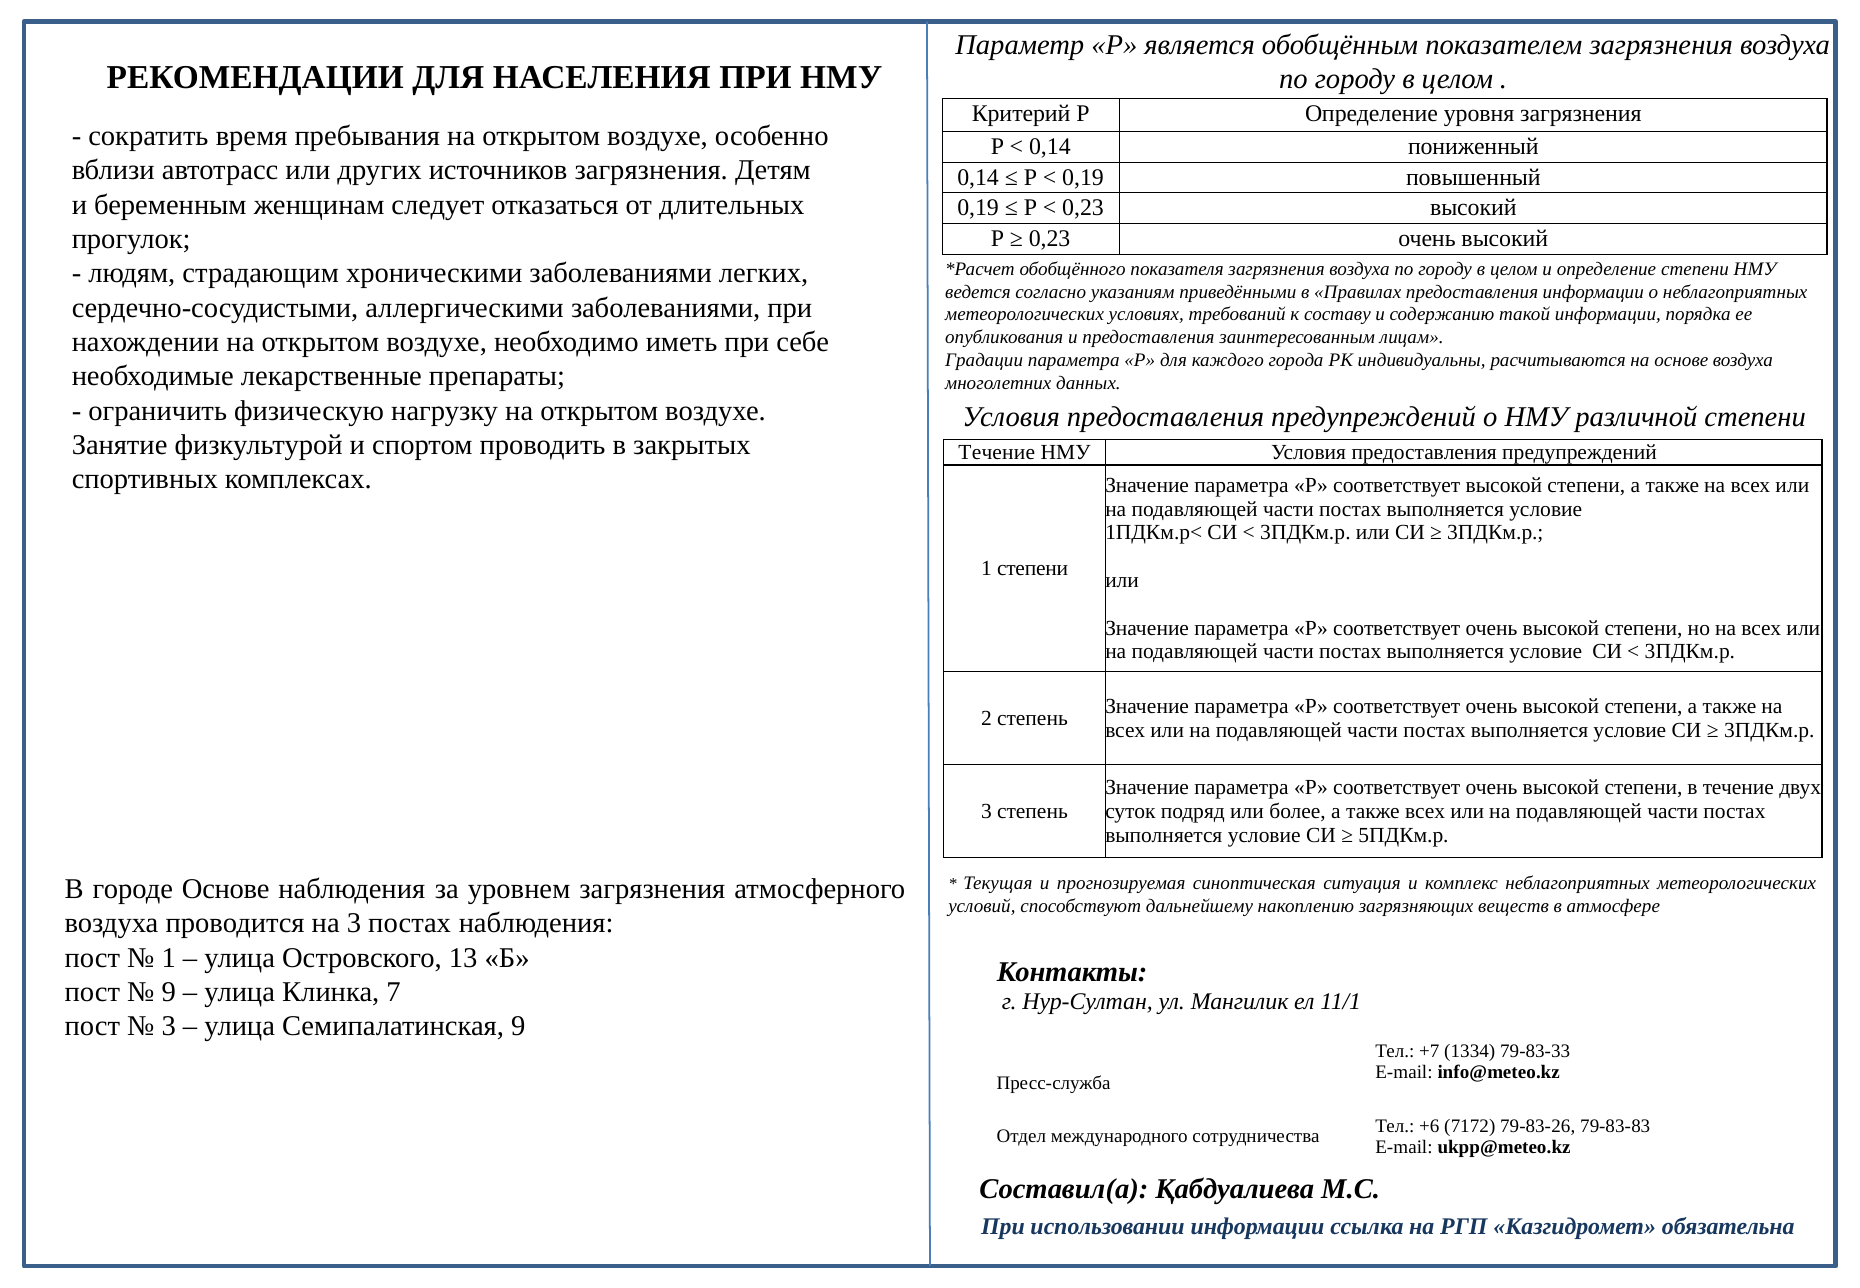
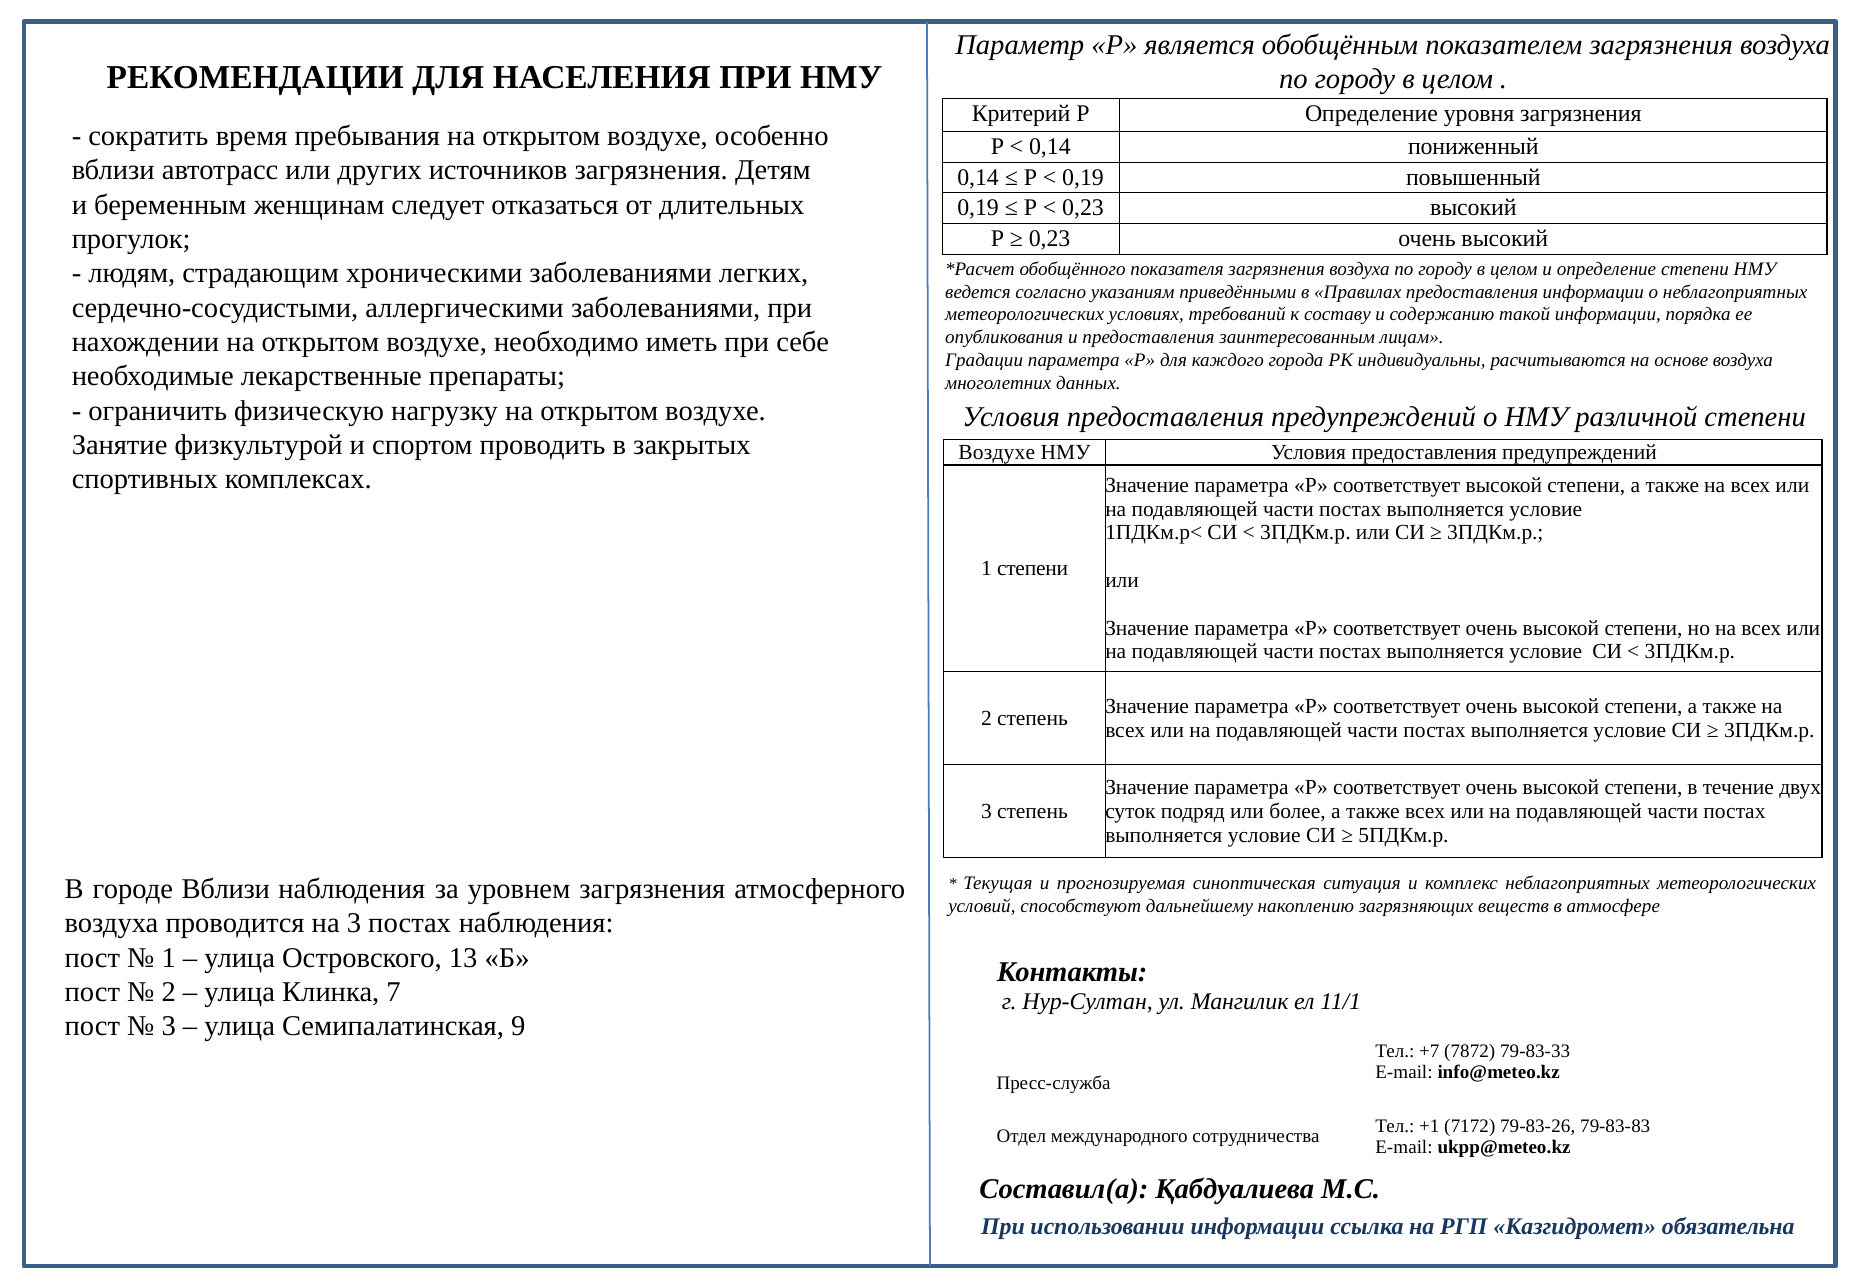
Течение: Течение -> Воздухе (997, 452)
городе Основе: Основе -> Вблизи (226, 889)
9: 9 -> 2 (169, 992)
1334: 1334 -> 7872 (1470, 1051)
+6: +6 -> +1 (1429, 1126)
